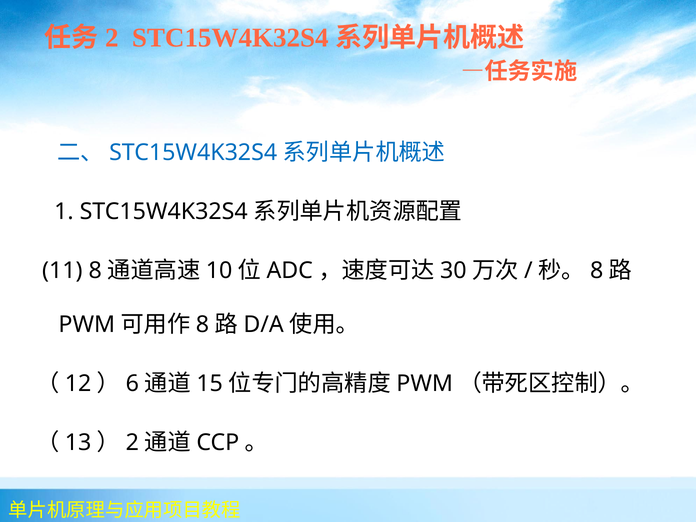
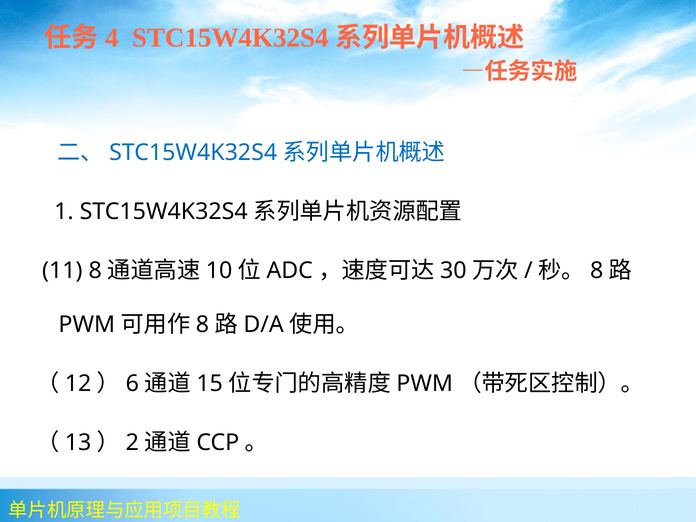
2: 2 -> 4 (112, 38)
